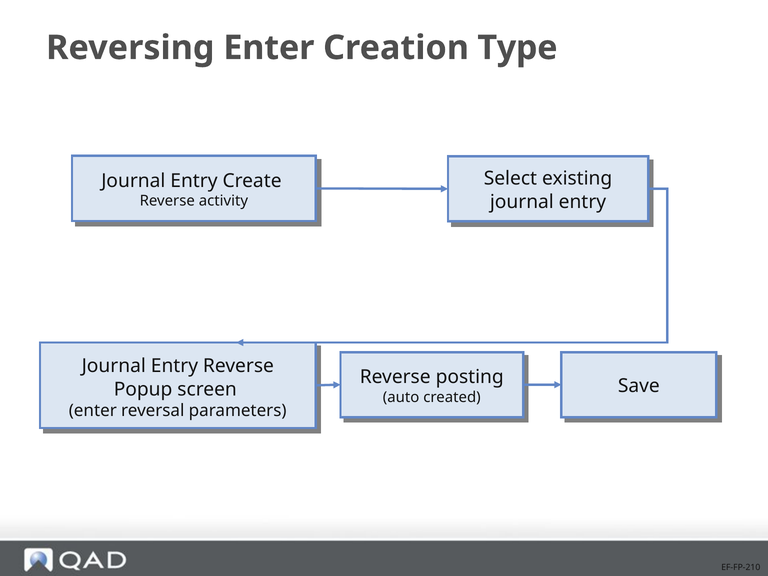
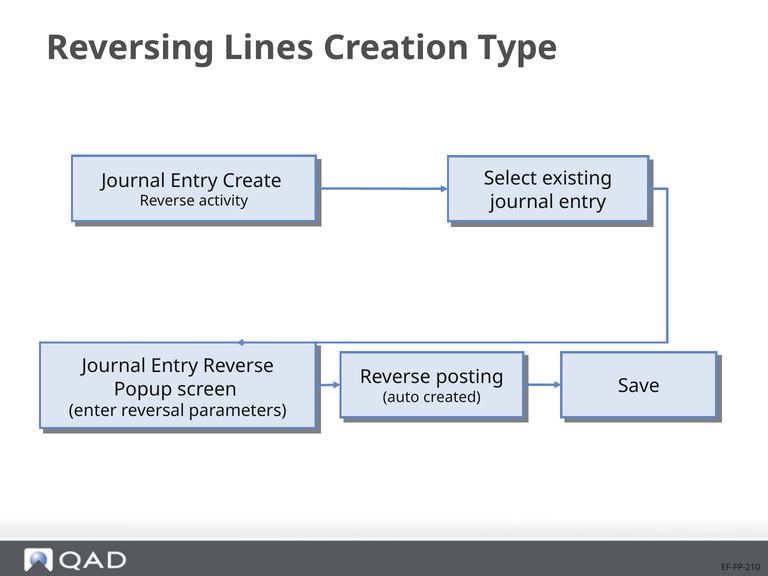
Reversing Enter: Enter -> Lines (269, 48)
